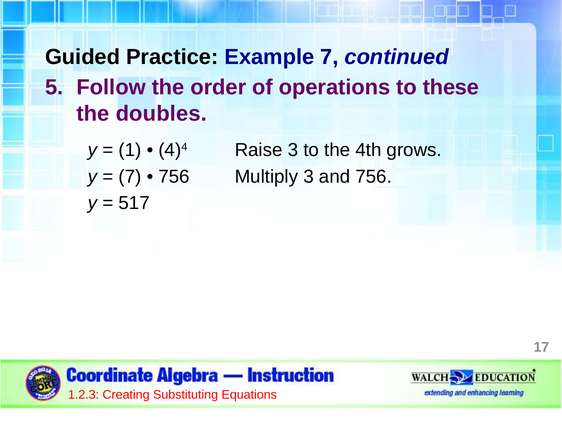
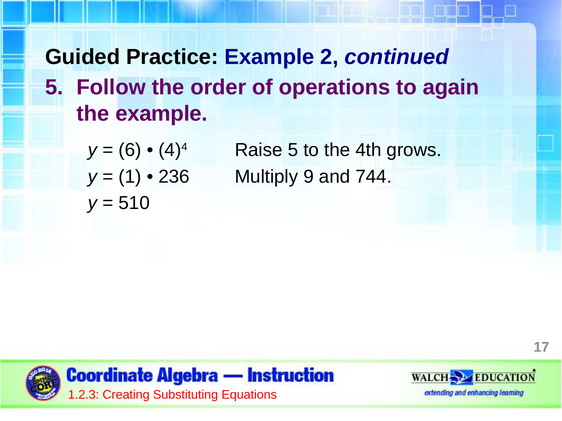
Example 7: 7 -> 2 (329, 57)
these: these -> again (451, 88)
the doubles: doubles -> example (162, 114)
1: 1 -> 6 (130, 150)
Raise 3: 3 -> 5 (293, 150)
7: 7 -> 1 (130, 177)
756: 756 -> 236 (174, 177)
Multiply 3: 3 -> 9 (309, 177)
and 756: 756 -> 744 (374, 177)
517: 517 -> 510 (134, 203)
